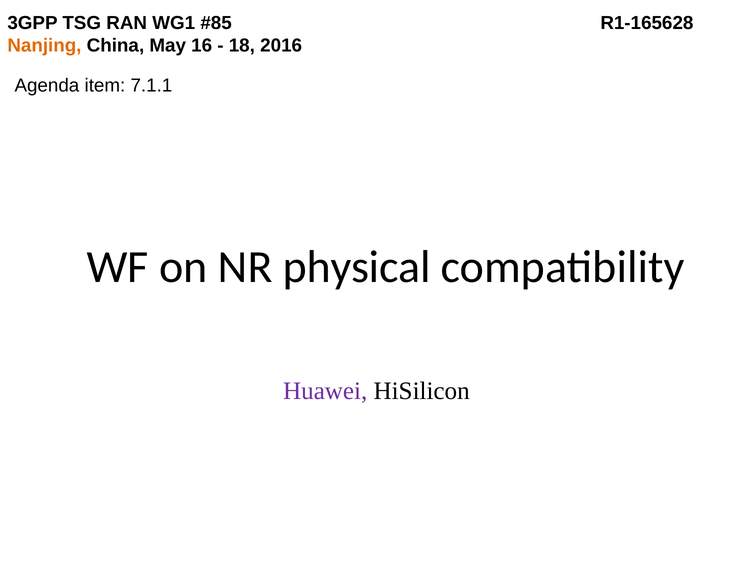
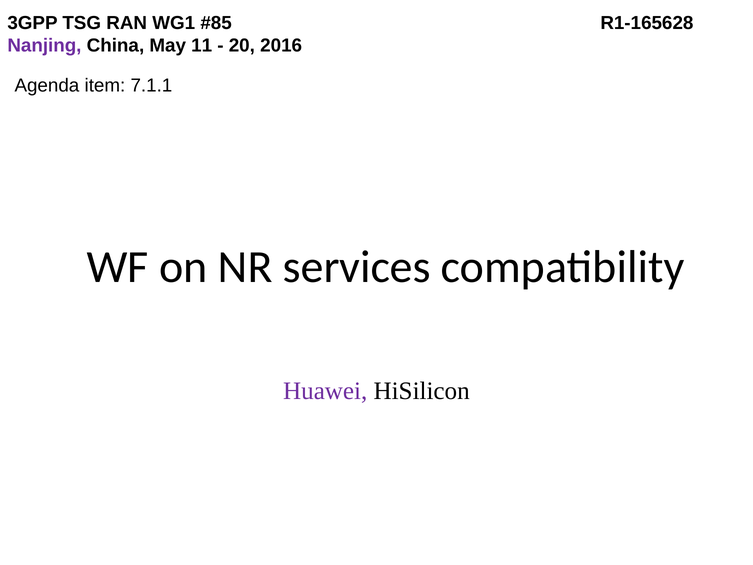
Nanjing colour: orange -> purple (44, 46)
16: 16 -> 11 (202, 46)
18: 18 -> 20 (242, 46)
physical: physical -> services (357, 267)
